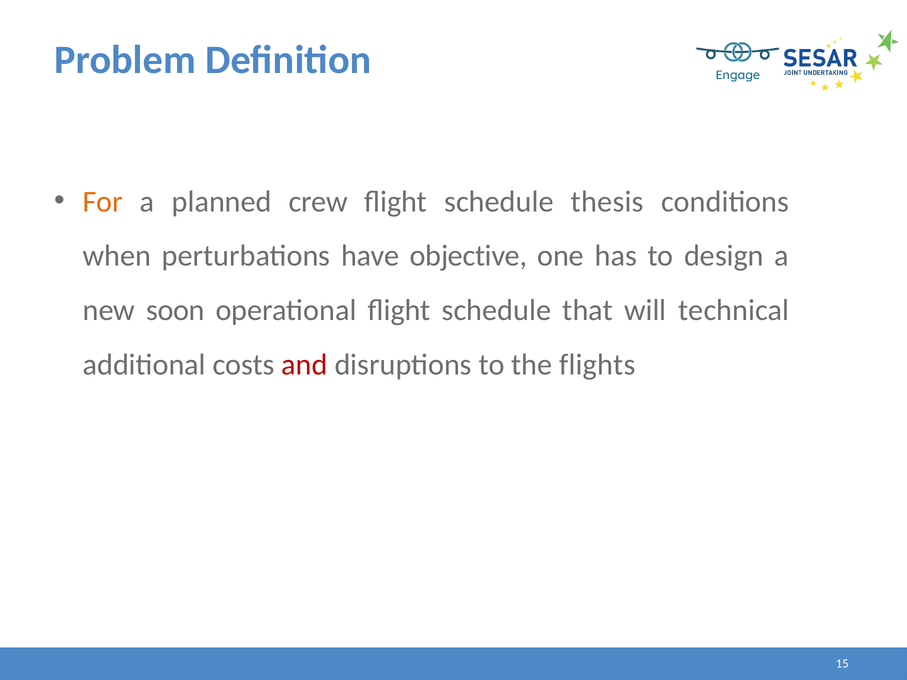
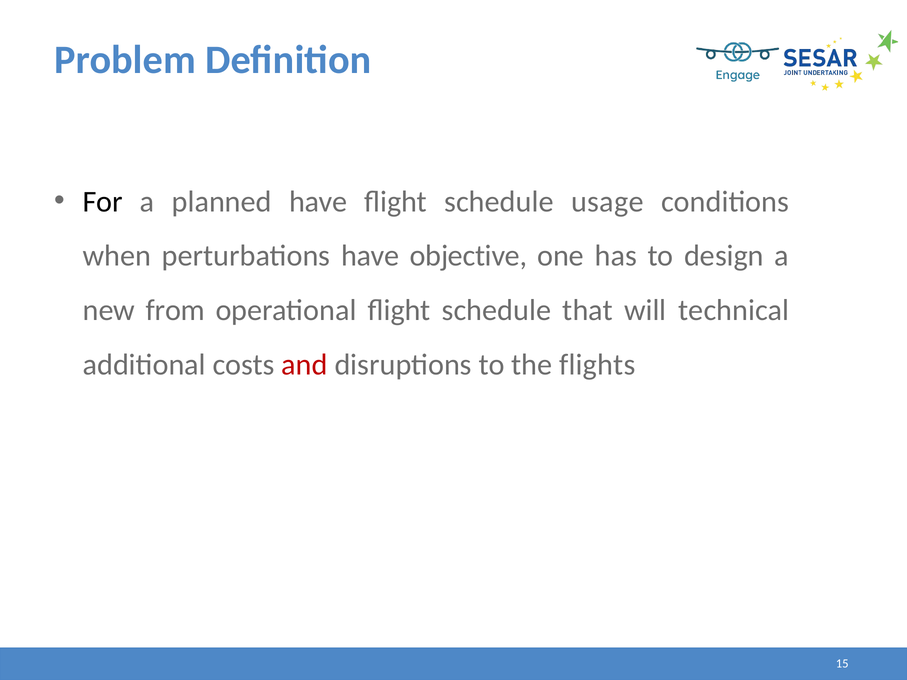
For colour: orange -> black (103, 202)
planned crew: crew -> have (318, 202)
thesis: thesis -> usage (607, 202)
soon: soon -> from (175, 311)
